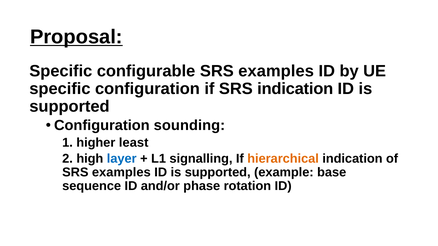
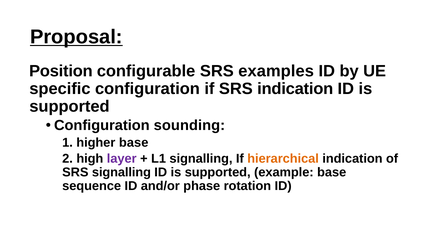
Specific: Specific -> Position (61, 71)
higher least: least -> base (134, 143)
layer colour: blue -> purple (122, 159)
examples: examples -> signalling (121, 173)
